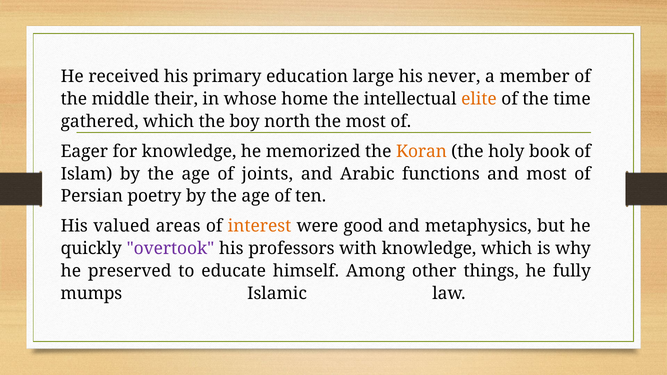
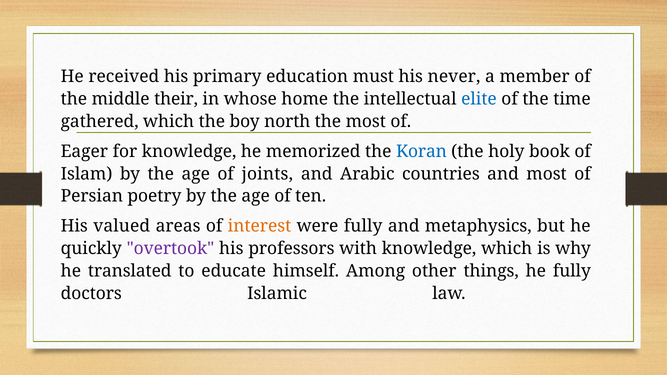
large: large -> must (373, 77)
elite colour: orange -> blue (479, 99)
Koran colour: orange -> blue (421, 151)
functions: functions -> countries (441, 174)
were good: good -> fully (363, 226)
preserved: preserved -> translated (130, 271)
mumps: mumps -> doctors (91, 294)
